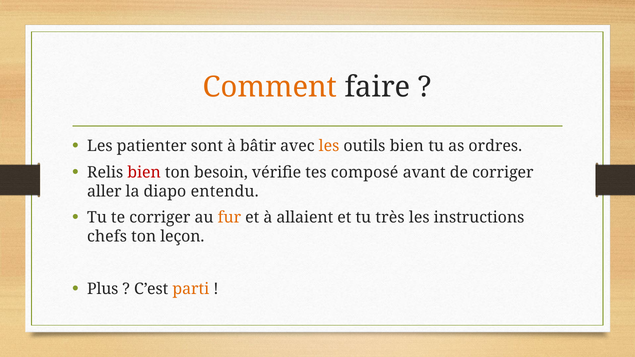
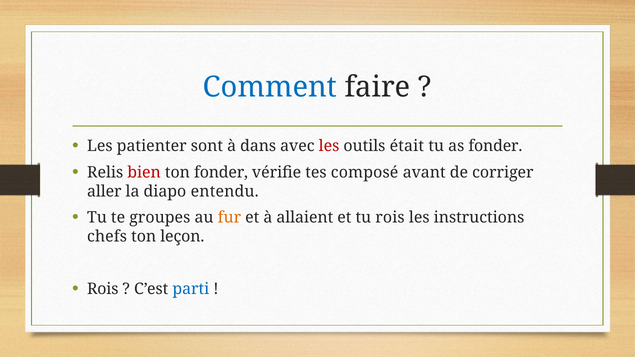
Comment colour: orange -> blue (270, 87)
bâtir: bâtir -> dans (258, 146)
les colour: orange -> red (329, 146)
outils bien: bien -> était (407, 146)
as ordres: ordres -> fonder (495, 146)
ton besoin: besoin -> fonder (221, 172)
te corriger: corriger -> groupes (160, 218)
tu très: très -> rois (390, 218)
Plus: Plus -> Rois (103, 289)
parti colour: orange -> blue (191, 289)
